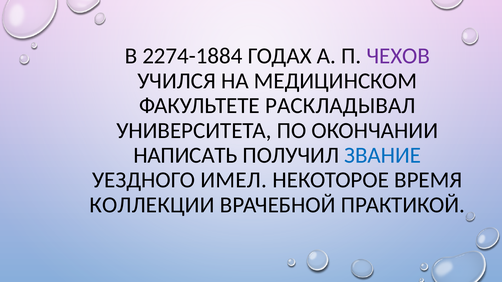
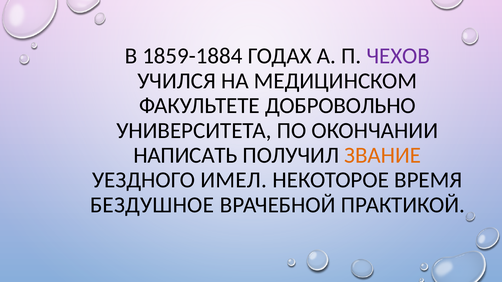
2274-1884: 2274-1884 -> 1859-1884 (192, 56)
РАСКЛАДЫВАЛ: РАСКЛАДЫВАЛ -> ДОБРОВОЛЬНО (340, 106)
ЗВАНИЕ colour: blue -> orange (383, 155)
КОЛЛЕКЦИИ: КОЛЛЕКЦИИ -> БЕЗДУШНОЕ (152, 205)
